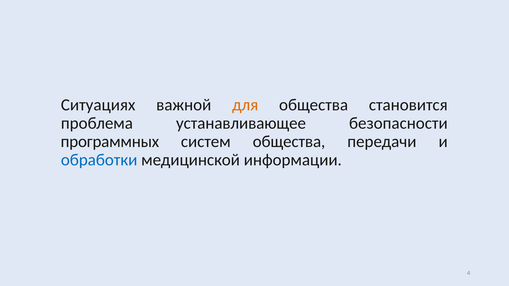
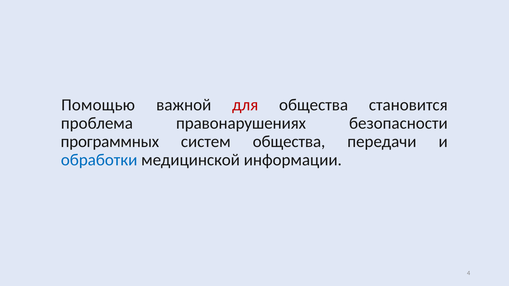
Ситуациях: Ситуациях -> Помощью (98, 105)
для colour: orange -> red (245, 105)
устанавливающее: устанавливающее -> правонарушениях (241, 123)
